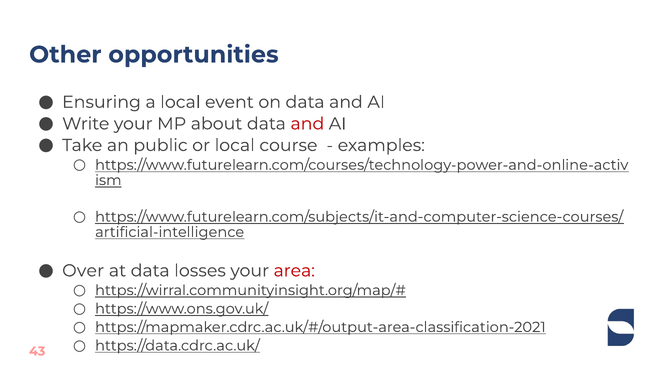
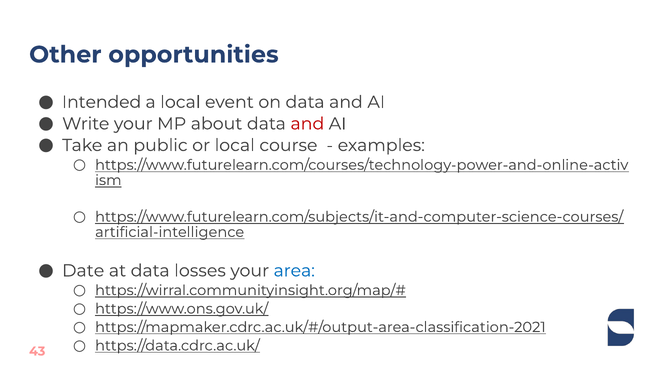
Ensuring: Ensuring -> Intended (102, 102)
Over: Over -> Date (83, 271)
area colour: red -> blue (294, 271)
